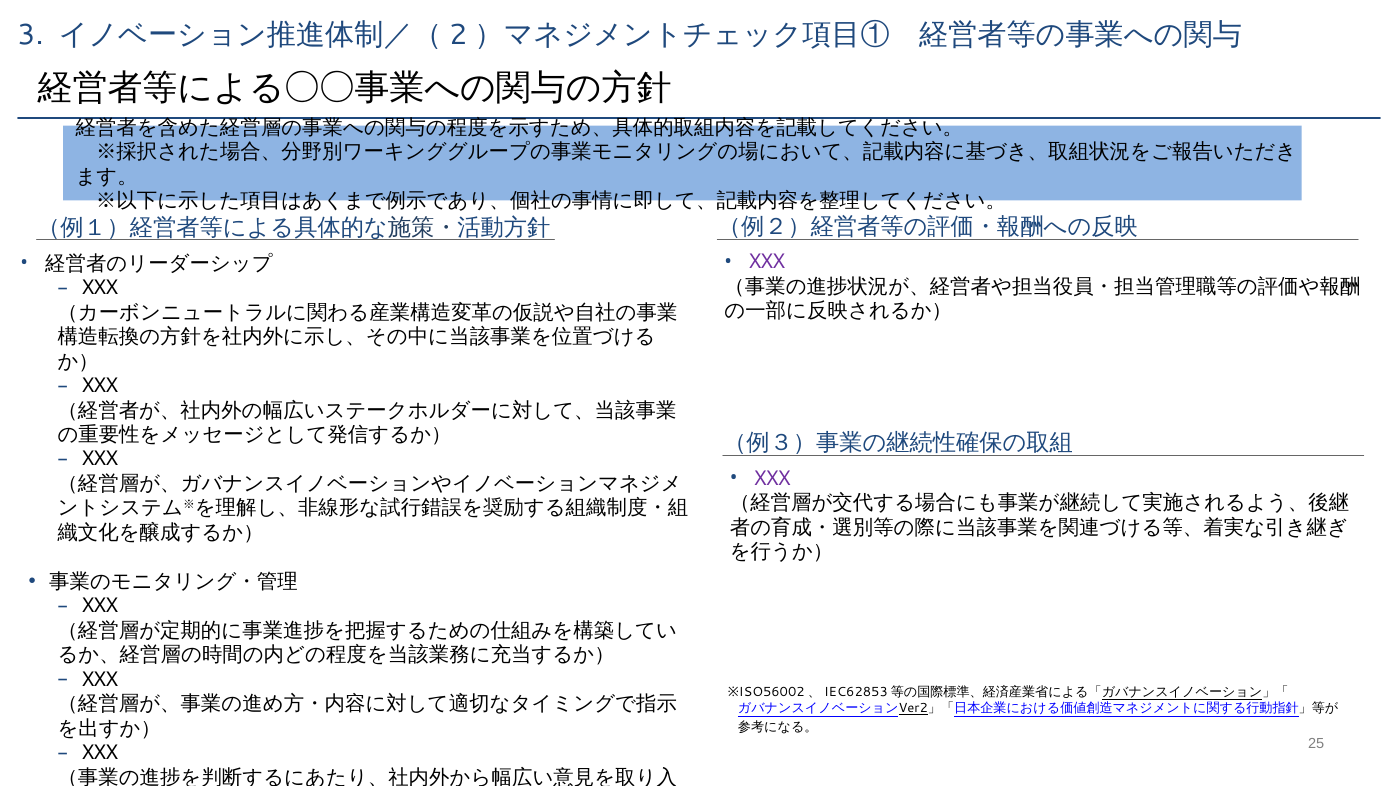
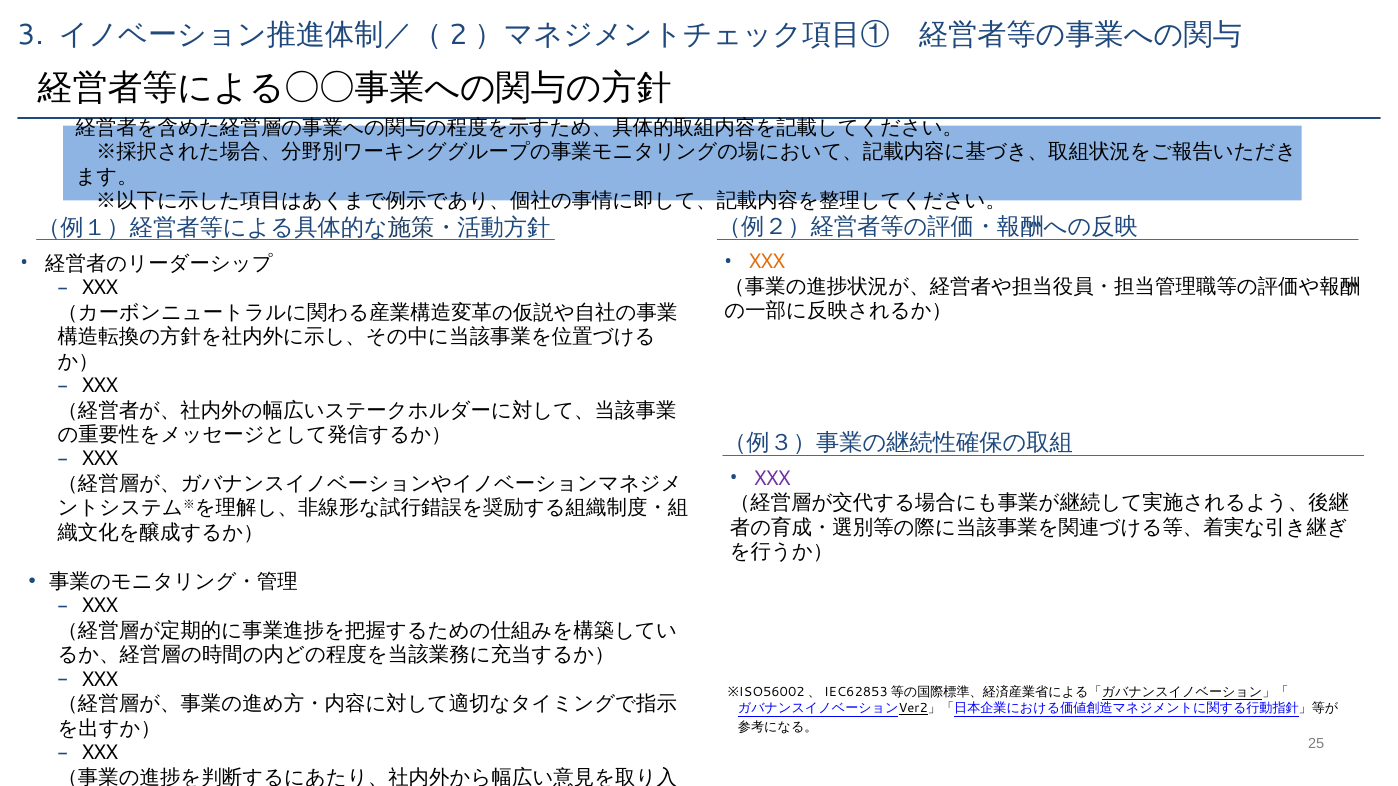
XXX colour: purple -> orange (767, 262)
